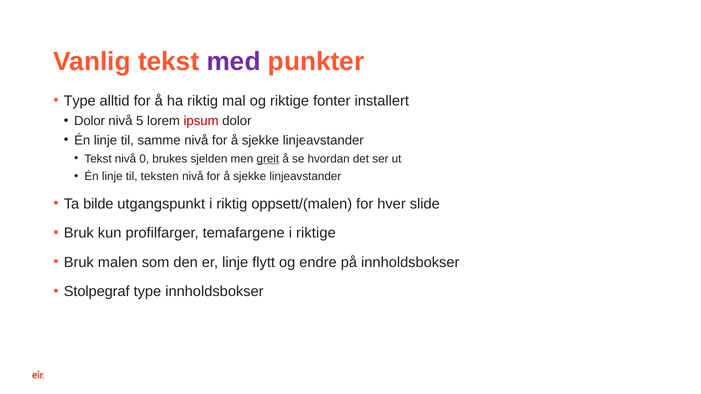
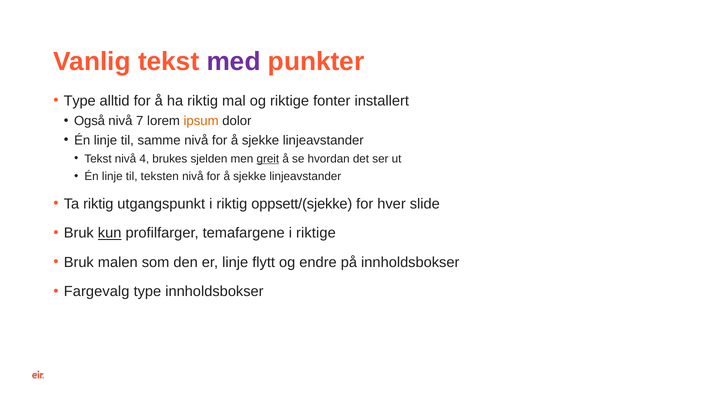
Dolor: Dolor -> Også (90, 121)
5: 5 -> 7 (140, 121)
ipsum colour: red -> orange (201, 121)
0: 0 -> 4 (144, 159)
Ta bilde: bilde -> riktig (98, 204)
oppsett/(malen: oppsett/(malen -> oppsett/(sjekke (302, 204)
kun underline: none -> present (110, 233)
Stolpegraf: Stolpegraf -> Fargevalg (97, 292)
